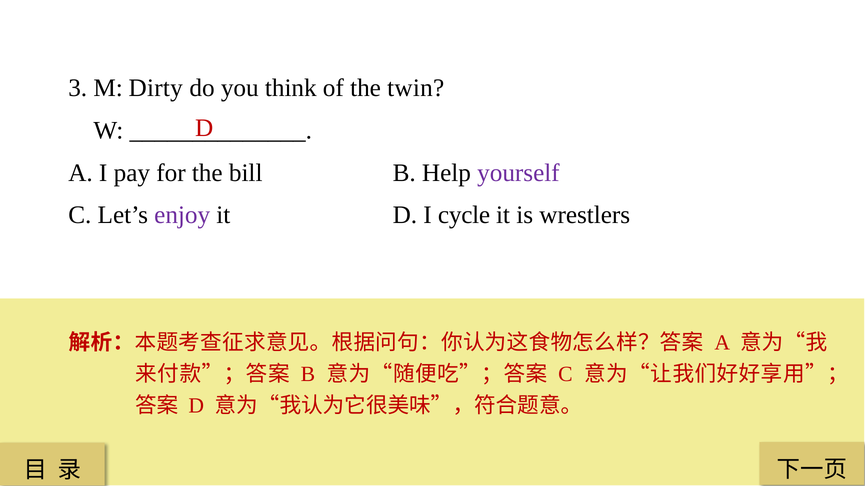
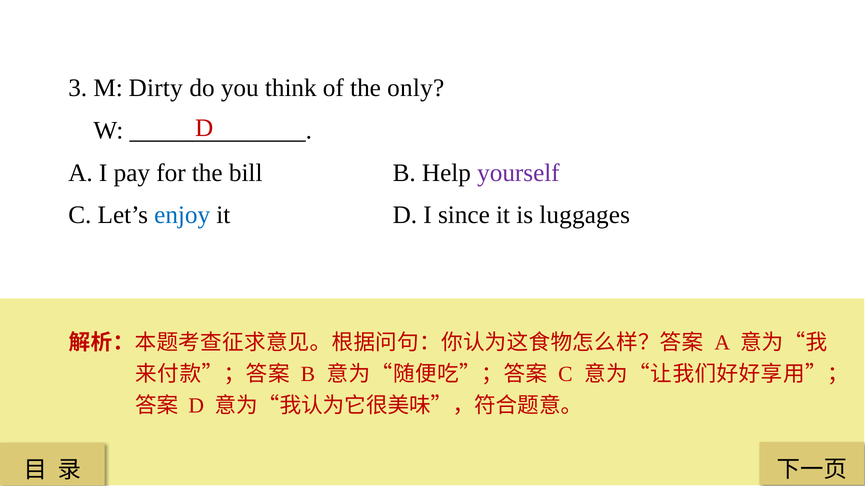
twin: twin -> only (416, 88)
enjoy colour: purple -> blue (182, 215)
cycle: cycle -> since (464, 215)
wrestlers: wrestlers -> luggages (585, 215)
